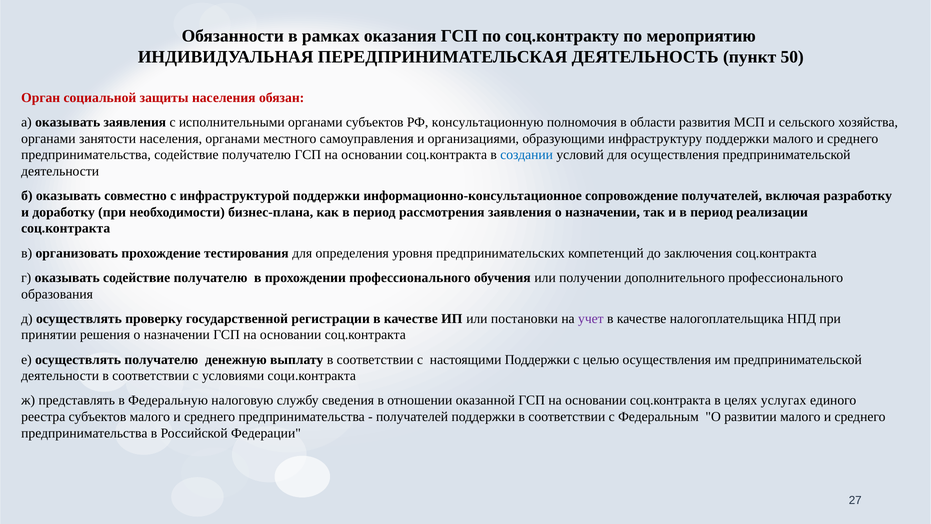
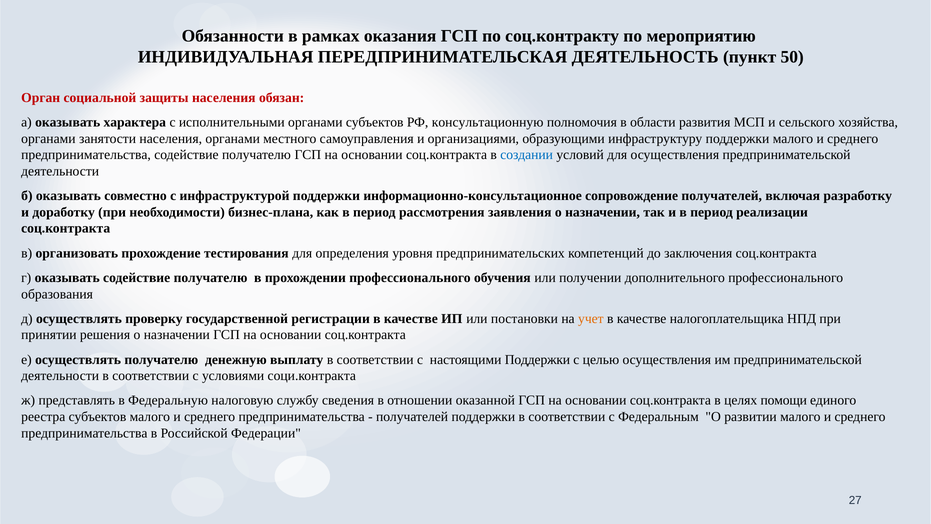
оказывать заявления: заявления -> характера (135, 122)
учет colour: purple -> orange (591, 318)
услугах: услугах -> помощи (784, 400)
